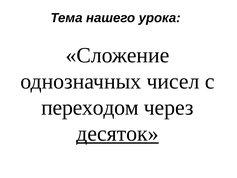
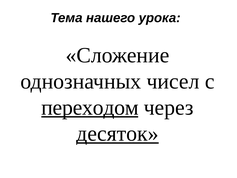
переходом underline: none -> present (90, 107)
